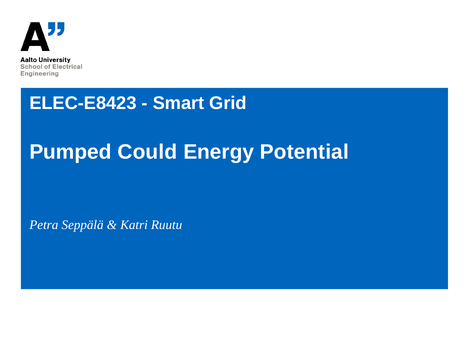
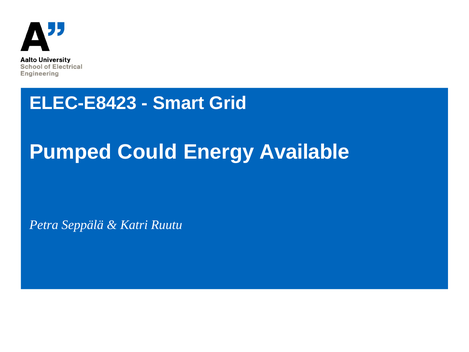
Potential: Potential -> Available (304, 152)
